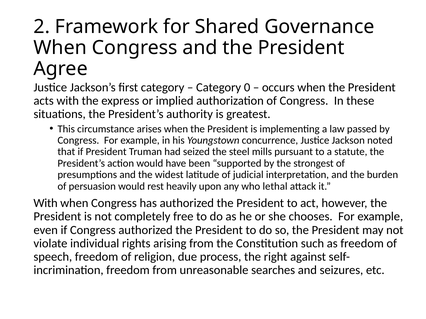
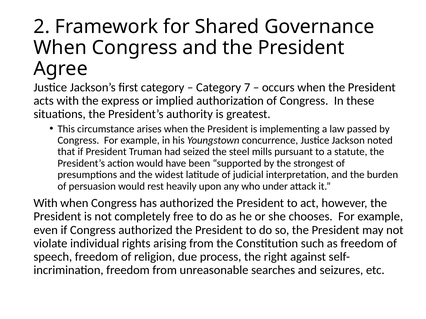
0: 0 -> 7 (247, 88)
lethal: lethal -> under (275, 187)
